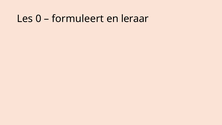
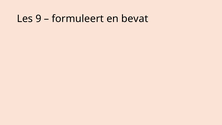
0: 0 -> 9 (38, 19)
leraar: leraar -> bevat (135, 19)
